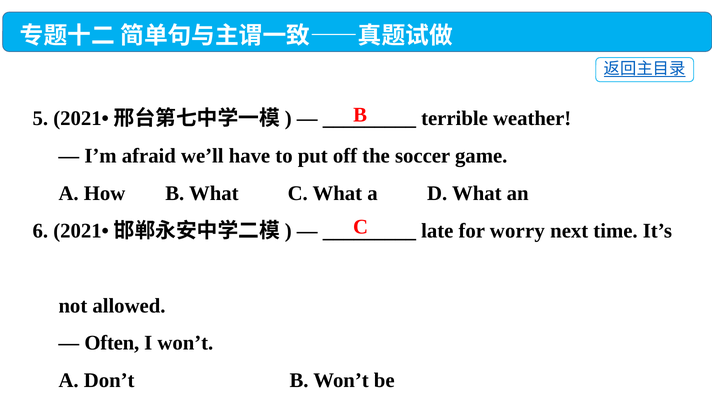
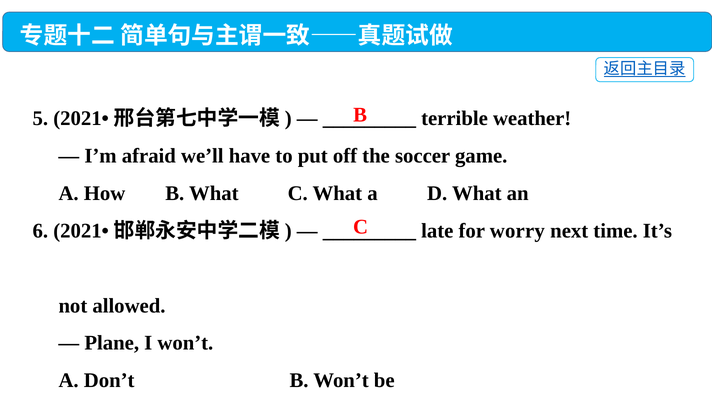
Often: Often -> Plane (112, 343)
